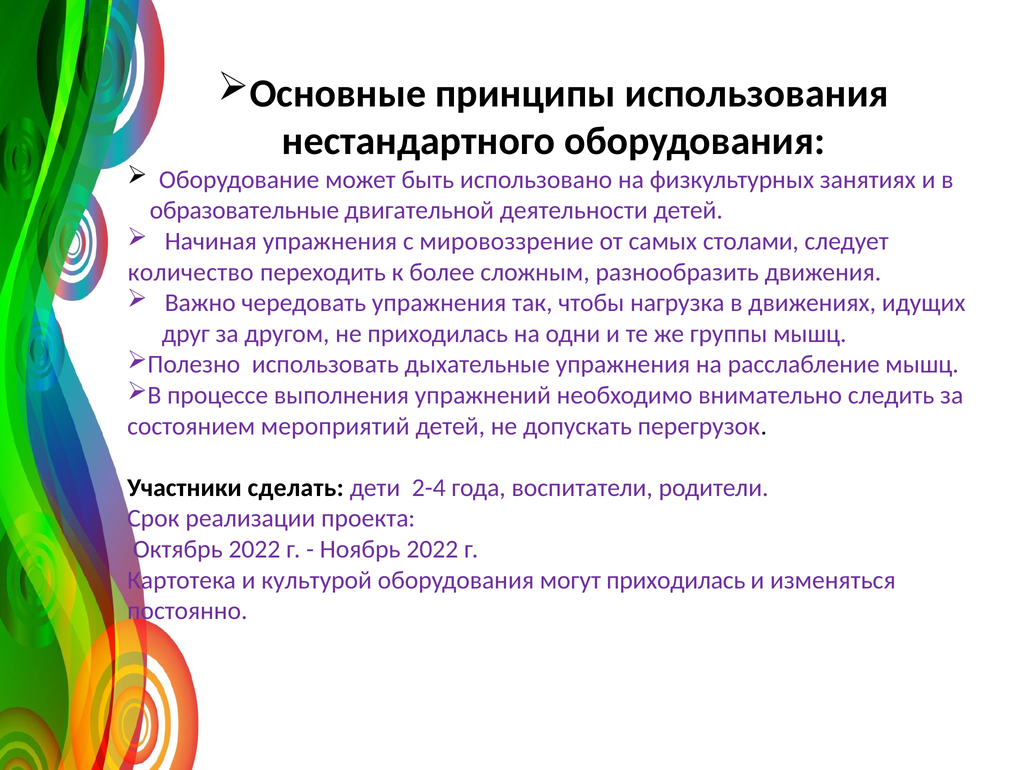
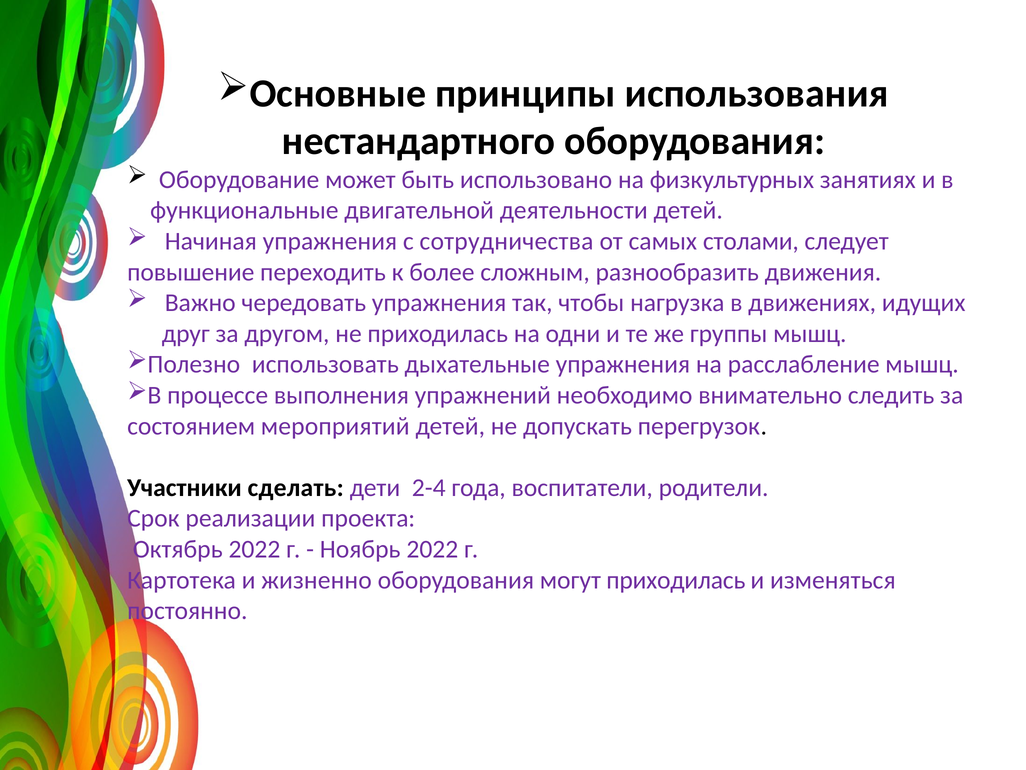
образовательные: образовательные -> функциональные (244, 210)
мировоззрение: мировоззрение -> сотрудничества (506, 241)
количество: количество -> повышение (191, 272)
культурой: культурой -> жизненно (317, 580)
